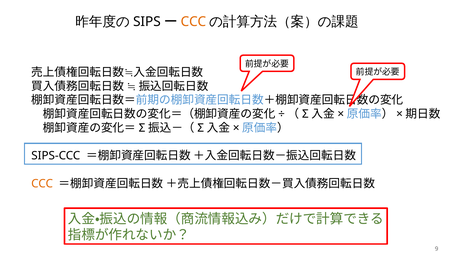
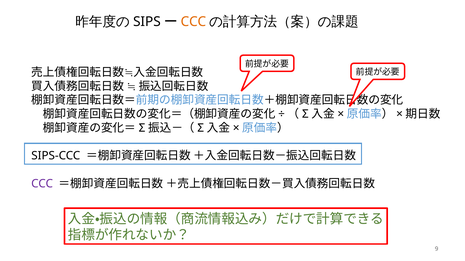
CCC colour: orange -> purple (42, 184)
